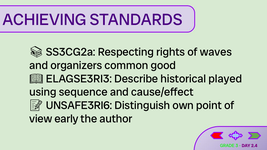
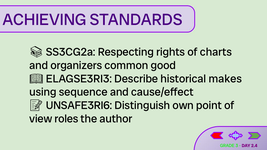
waves: waves -> charts (216, 52)
played: played -> makes (225, 79)
early: early -> roles (66, 119)
